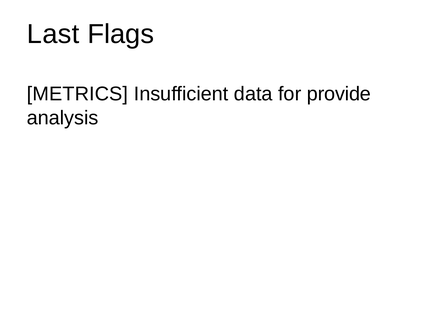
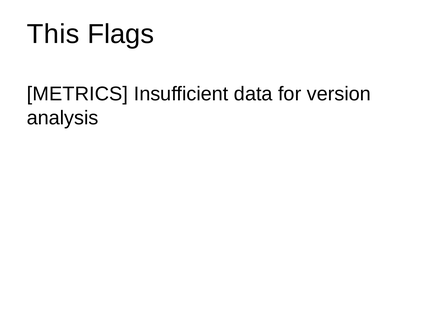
Last: Last -> This (53, 34)
provide: provide -> version (339, 94)
